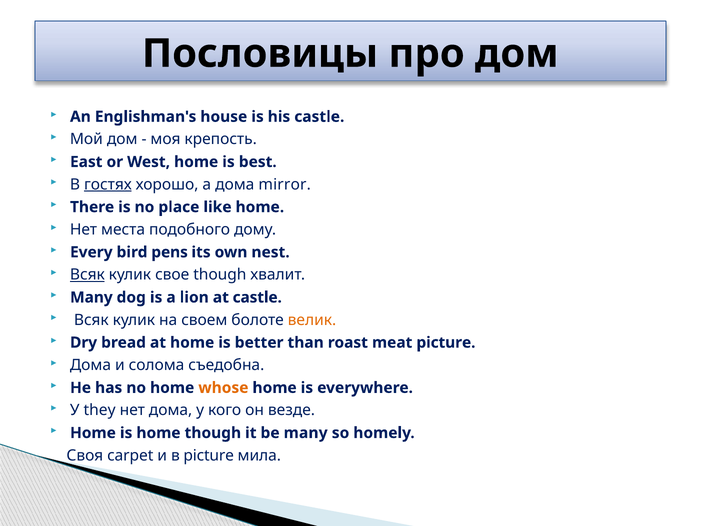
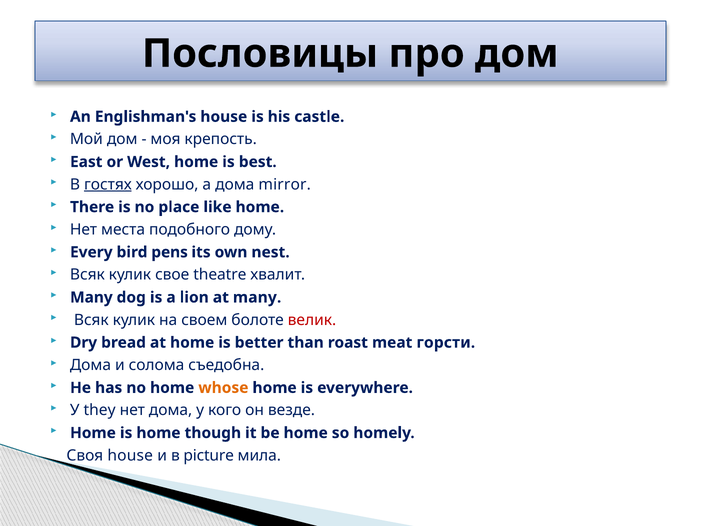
Всяк underline: present -> none (87, 275)
свое though: though -> theatre (220, 275)
at castle: castle -> many (257, 297)
велик colour: orange -> red (312, 320)
meat picture: picture -> горсти (446, 342)
be many: many -> home (306, 433)
Своя carpet: carpet -> house (130, 455)
